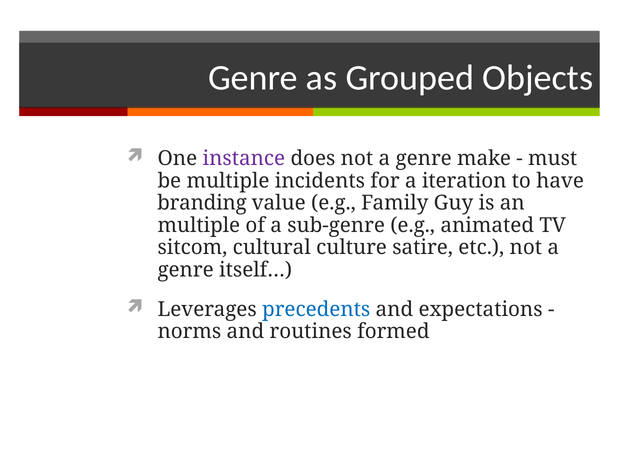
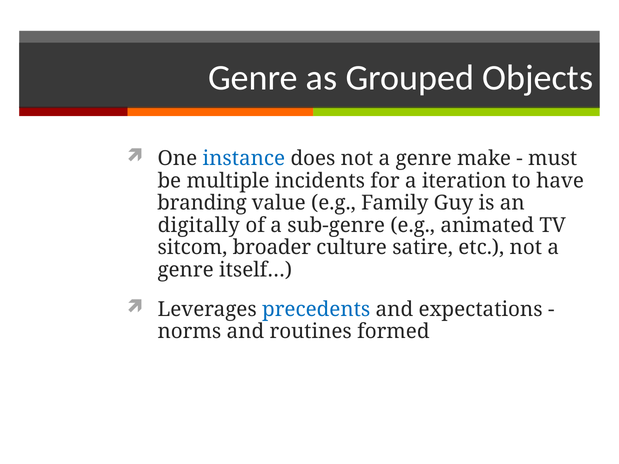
instance colour: purple -> blue (244, 159)
multiple: multiple -> digitally (199, 225)
cultural: cultural -> broader (272, 248)
